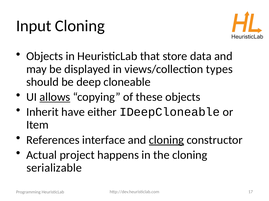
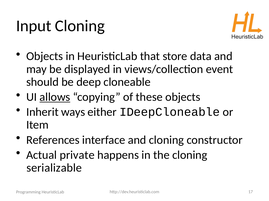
types: types -> event (219, 69)
have: have -> ways (73, 112)
cloning underline: present -> none (166, 140)
project: project -> private (77, 155)
